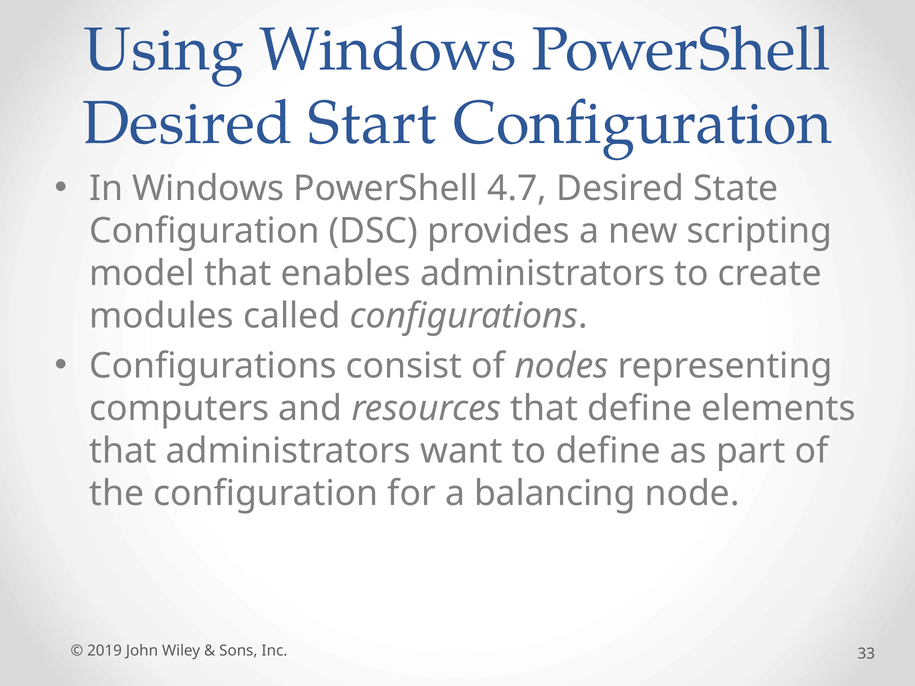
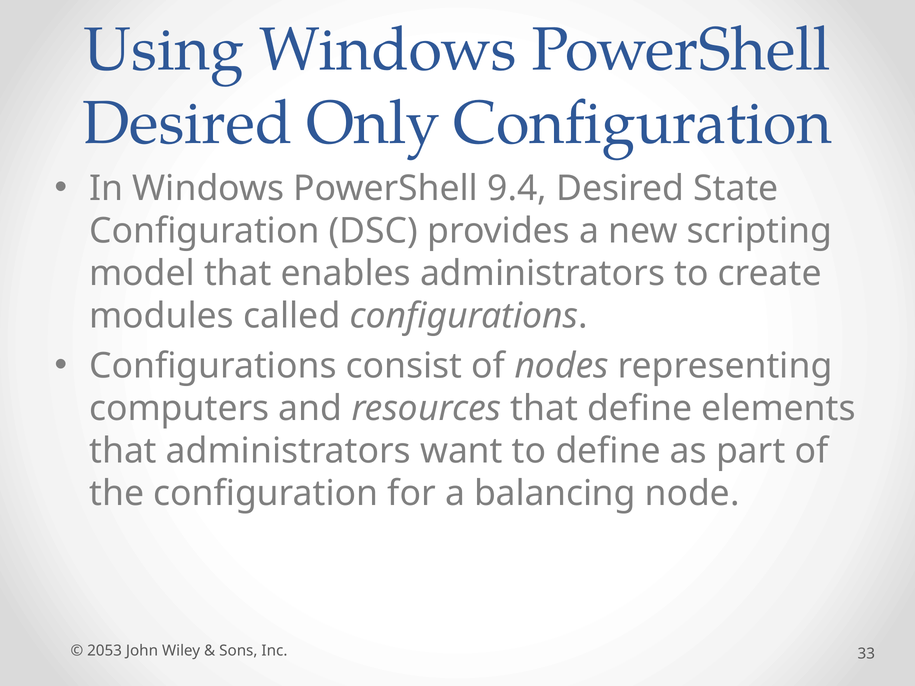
Start: Start -> Only (373, 123)
4.7: 4.7 -> 9.4 (517, 188)
2019: 2019 -> 2053 (105, 651)
